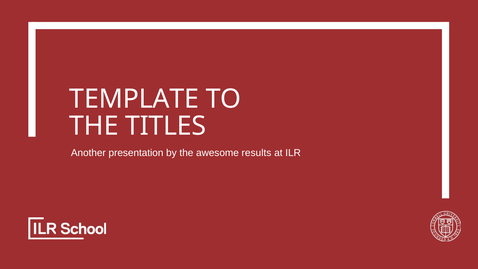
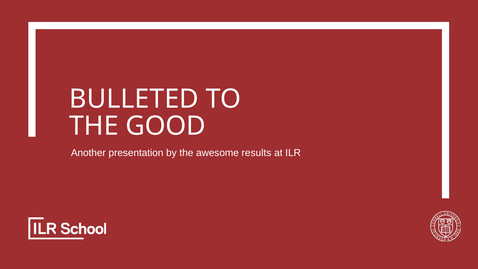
TEMPLATE: TEMPLATE -> BULLETED (134, 99)
TITLES: TITLES -> GOOD (166, 126)
